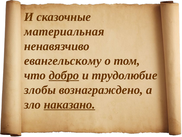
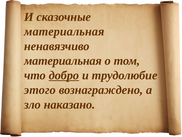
евангельскому: евангельскому -> материальная (63, 61)
злобы: злобы -> этого (40, 90)
наказано underline: present -> none (69, 104)
